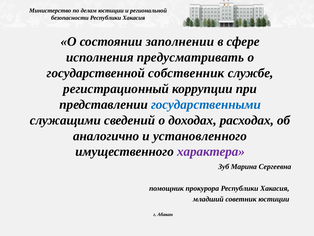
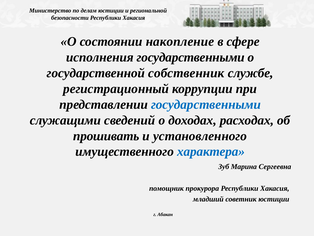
заполнении: заполнении -> накопление (180, 41)
исполнения предусматривать: предусматривать -> государственными (191, 57)
аналогично: аналогично -> прошивать (106, 136)
характера colour: purple -> blue (211, 151)
